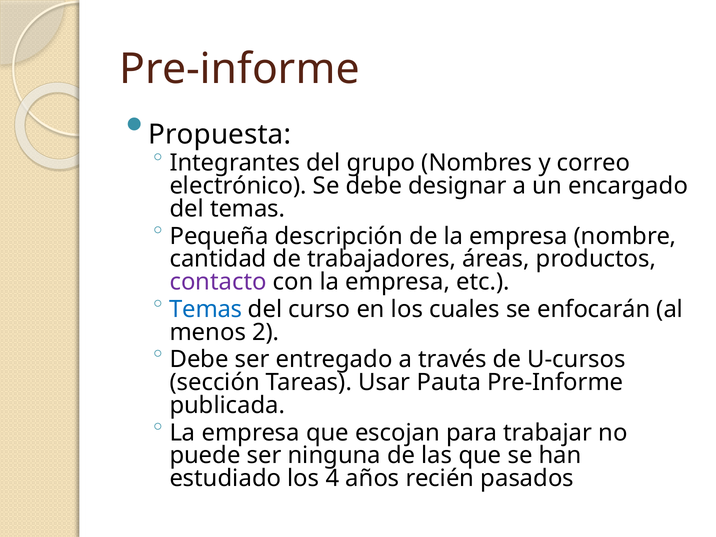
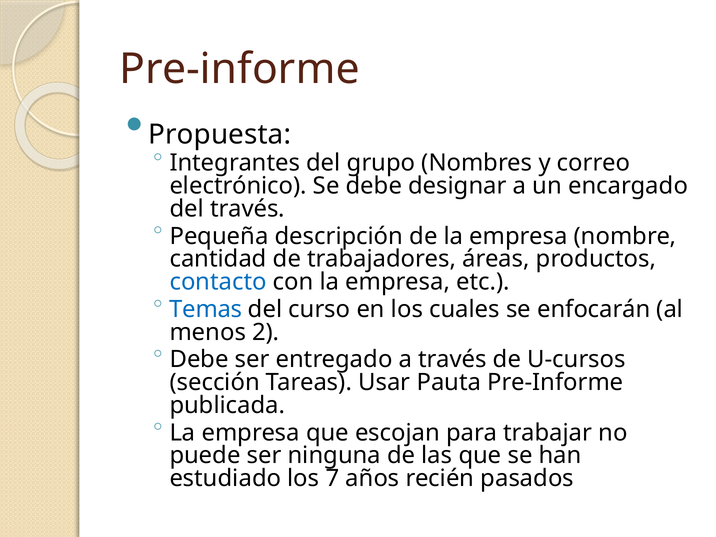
del temas: temas -> través (247, 209)
contacto colour: purple -> blue (218, 282)
4: 4 -> 7 (332, 478)
